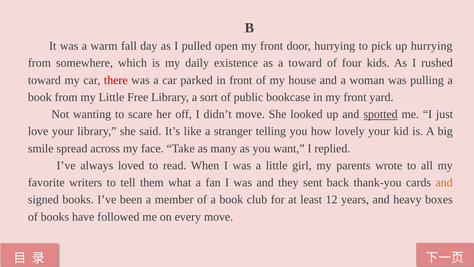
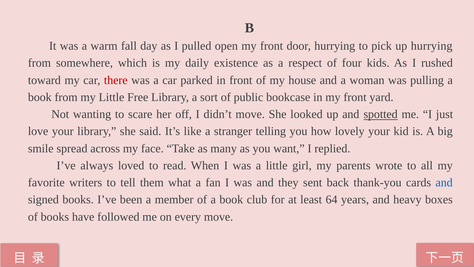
a toward: toward -> respect (305, 63)
and colour: orange -> blue (444, 182)
12: 12 -> 64 (332, 199)
